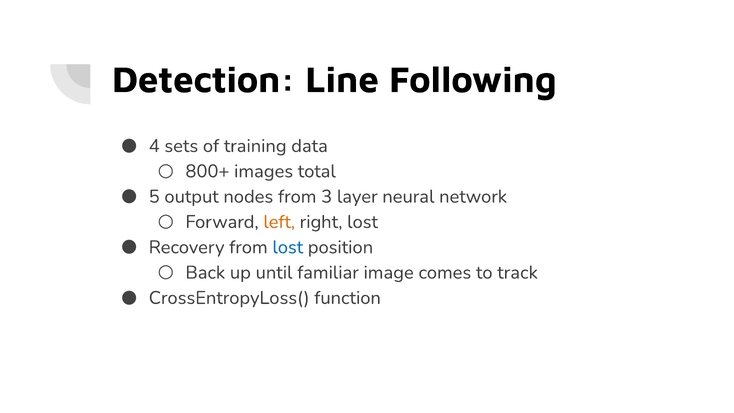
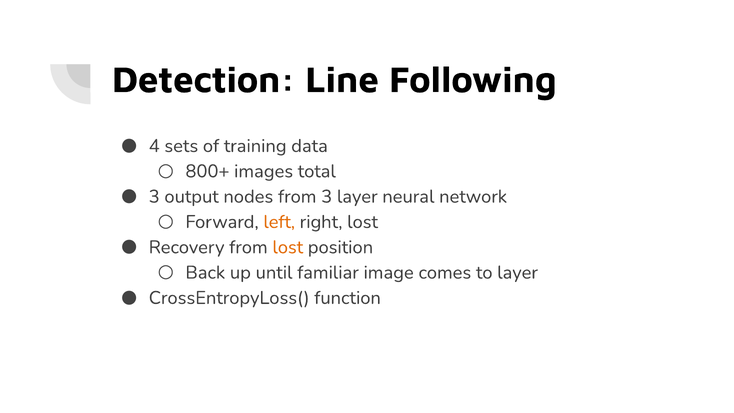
5: 5 -> 3 (154, 197)
lost colour: blue -> orange (288, 247)
to track: track -> layer (518, 272)
